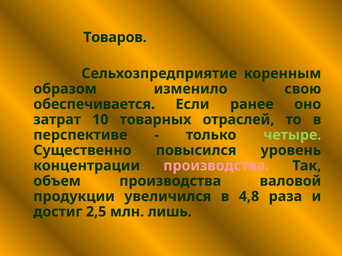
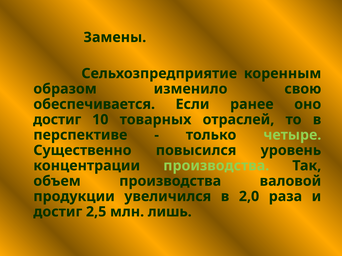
Товаров: Товаров -> Замены (115, 37)
затрат: затрат -> достиг (57, 120)
производства colour: pink -> light green (216, 166)
4,8: 4,8 -> 2,0 (249, 197)
